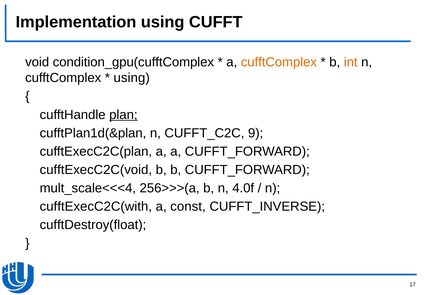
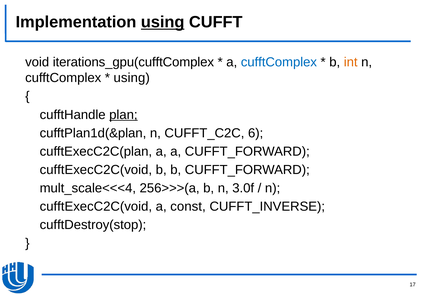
using underline: none -> present (163, 22)
condition_gpu(cufftComplex: condition_gpu(cufftComplex -> iterations_gpu(cufftComplex (133, 62)
cufftComplex colour: orange -> blue (279, 62)
9: 9 -> 6 (256, 133)
4.0f: 4.0f -> 3.0f (243, 188)
cufftExecC2C(with: cufftExecC2C(with -> cufftExecC2C(void (96, 206)
cufftDestroy(float: cufftDestroy(float -> cufftDestroy(stop (93, 224)
